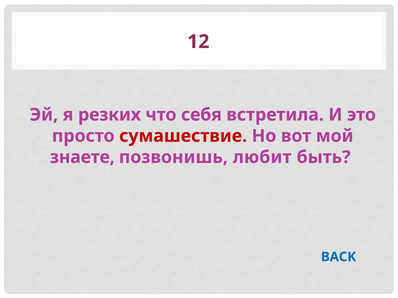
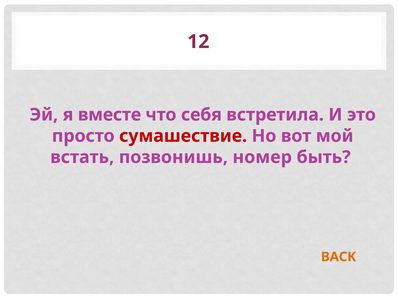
резких: резких -> вместе (109, 115)
знаете: знаете -> встать (82, 157)
любит: любит -> номер (262, 157)
BACK colour: blue -> orange (339, 257)
